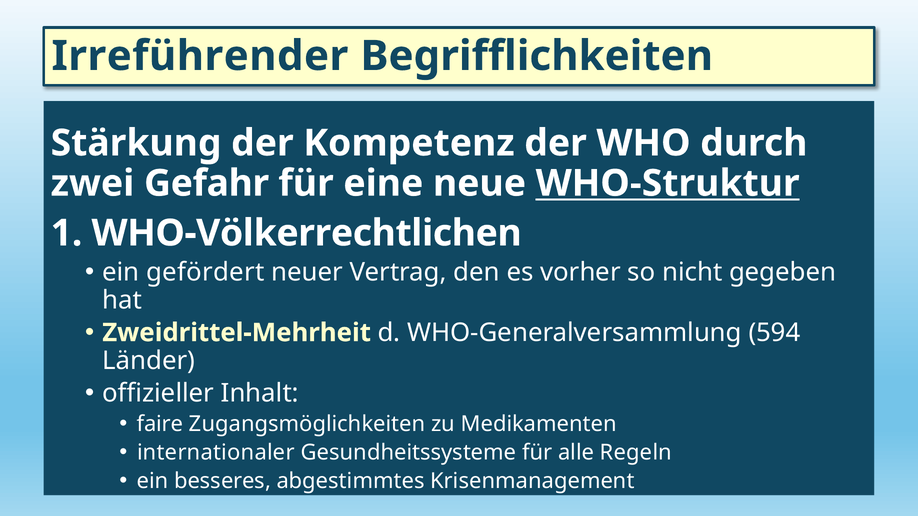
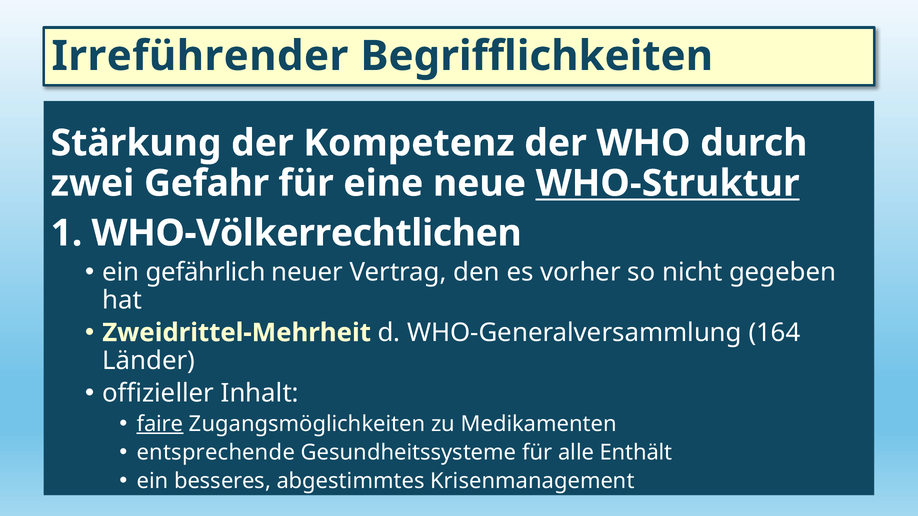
gefördert: gefördert -> gefährlich (206, 272)
594: 594 -> 164 (774, 333)
faire underline: none -> present (160, 424)
internationaler: internationaler -> entsprechende (216, 453)
Regeln: Regeln -> Enthält (636, 453)
